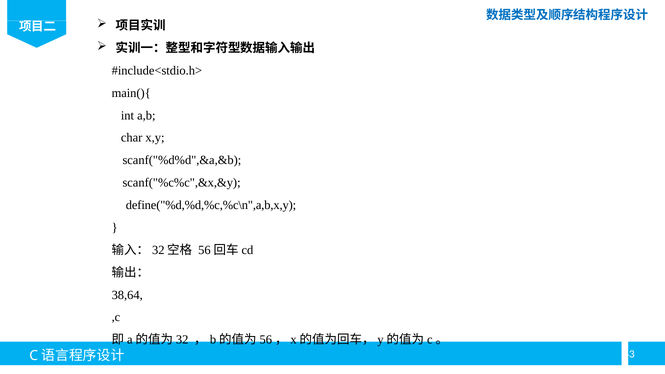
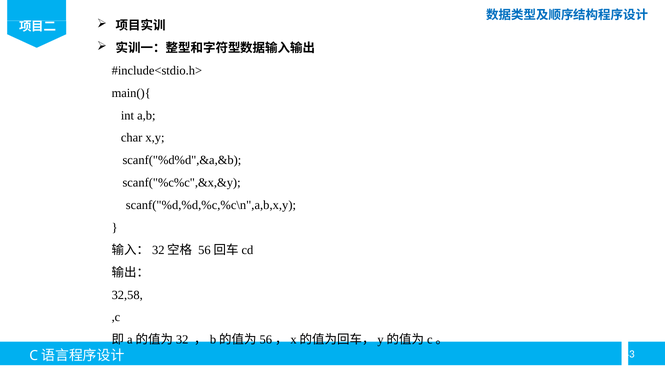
define("%d,%d,%c,%c\n",a,b,x,y: define("%d,%d,%c,%c\n",a,b,x,y -> scanf("%d,%d,%c,%c\n",a,b,x,y (211, 205)
38,64: 38,64 -> 32,58 (127, 295)
